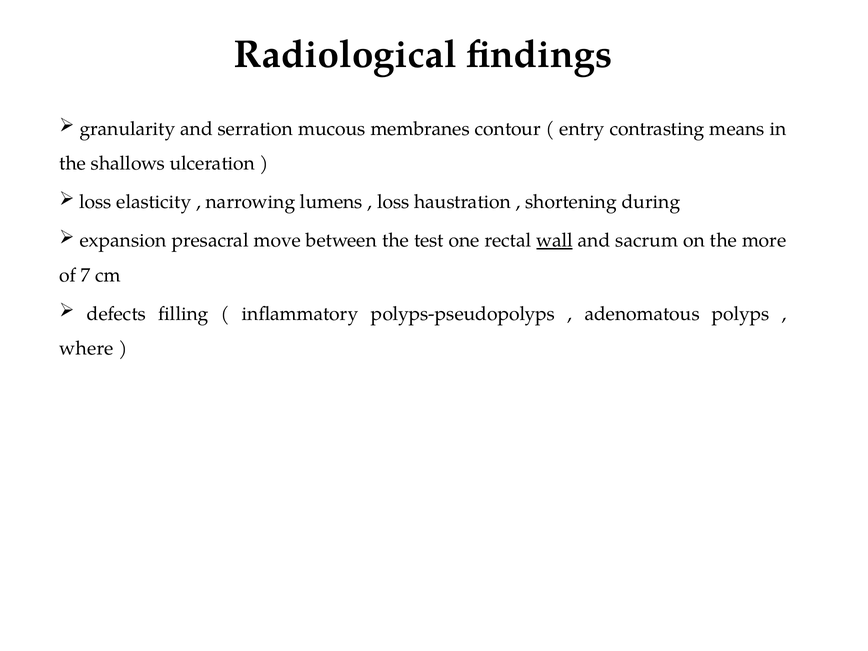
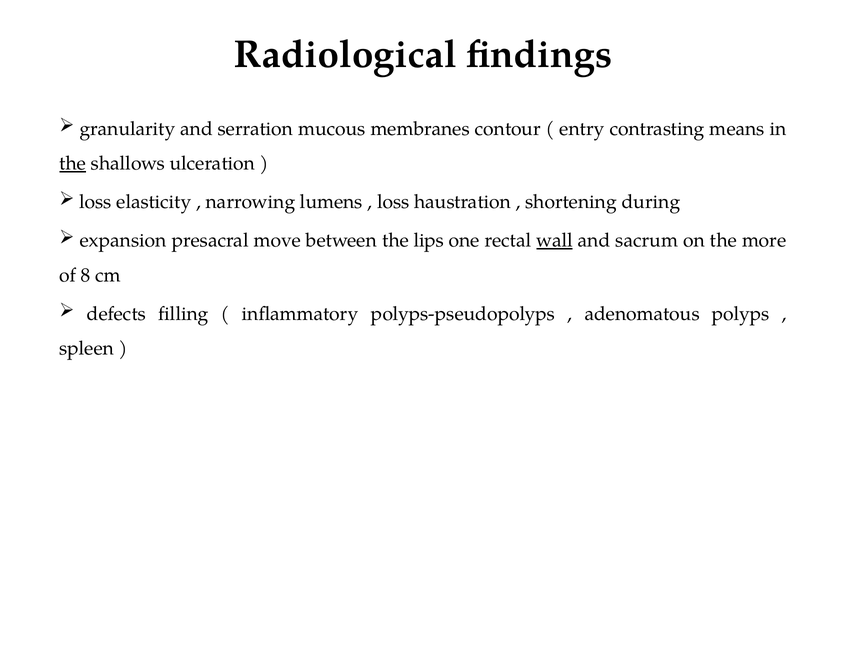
the underline: none -> present (73, 163)
test: test -> lips (429, 241)
7: 7 -> 8 (86, 275)
where: where -> spleen (87, 348)
